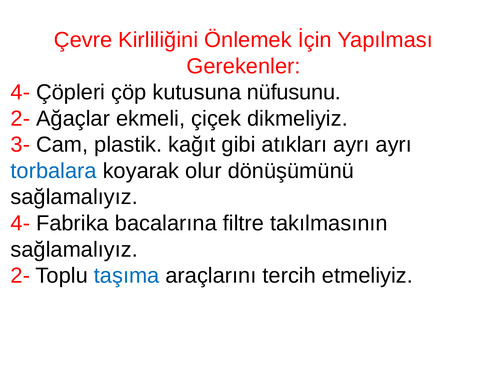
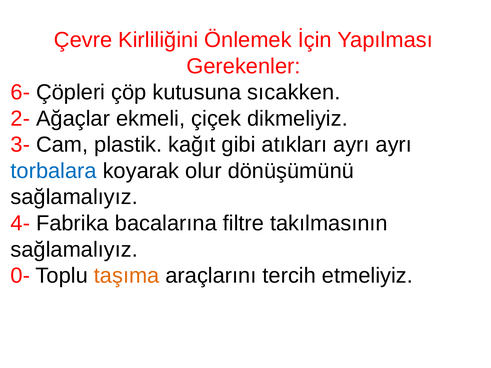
4-: 4- -> 6- (20, 92)
nüfusunu: nüfusunu -> sıcakken (294, 92)
2-: 2- -> 0- (20, 276)
taşıma colour: blue -> orange (127, 276)
